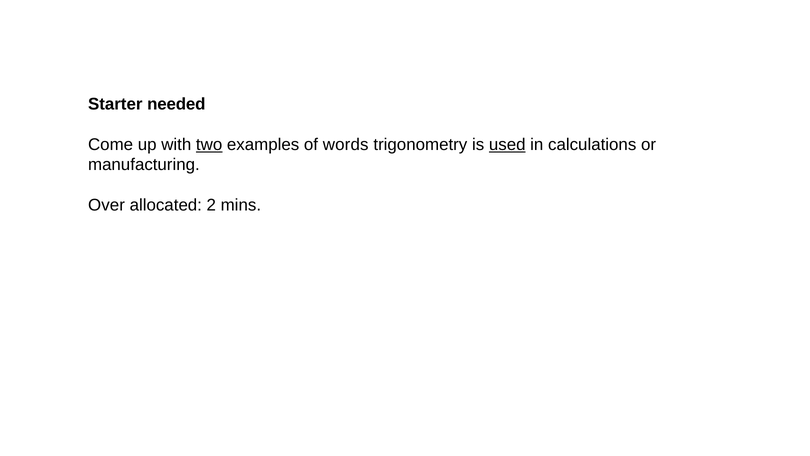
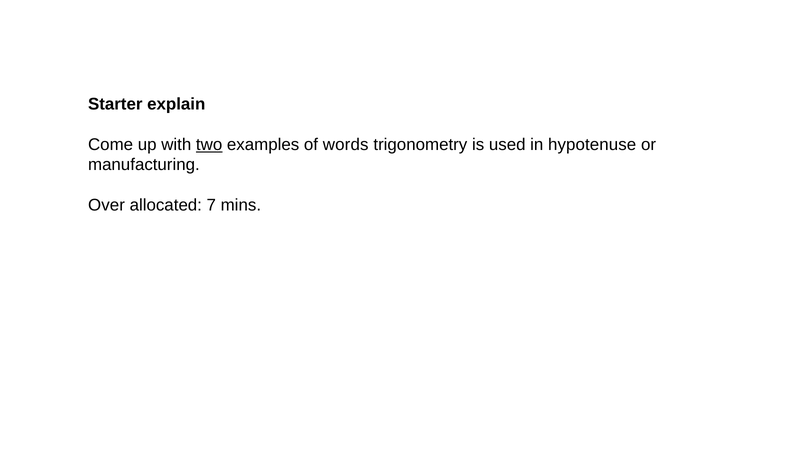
needed: needed -> explain (176, 104)
used underline: present -> none (507, 144)
calculations: calculations -> hypotenuse (592, 144)
2: 2 -> 7 (211, 205)
